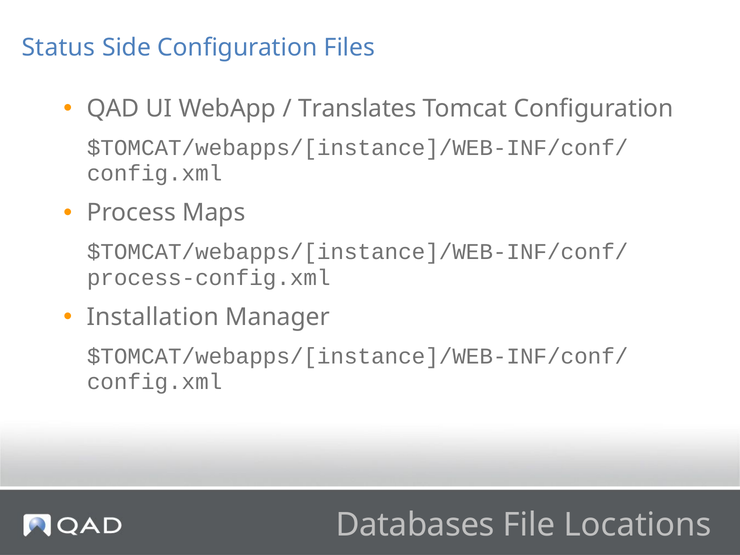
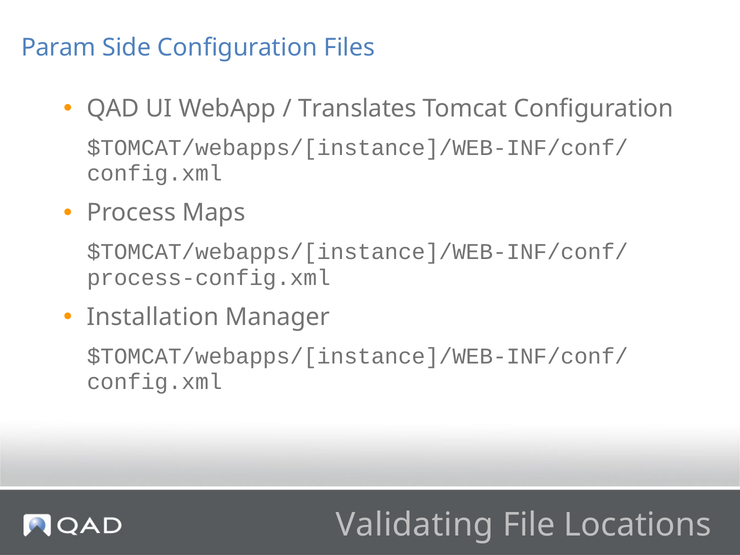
Status: Status -> Param (59, 48)
Databases: Databases -> Validating (415, 525)
